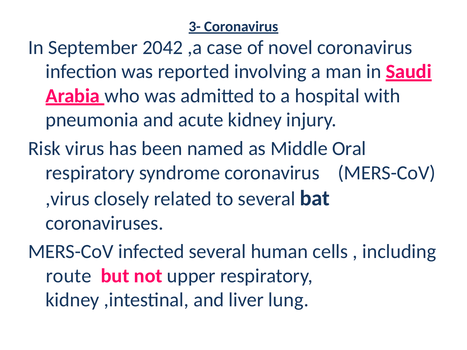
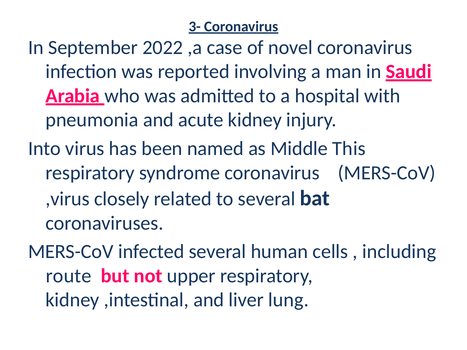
2042: 2042 -> 2022 (163, 48)
Risk: Risk -> Into (44, 149)
Oral: Oral -> This (349, 149)
